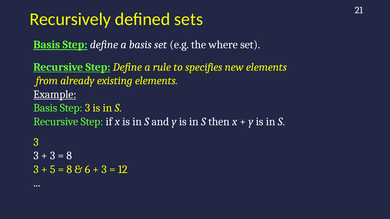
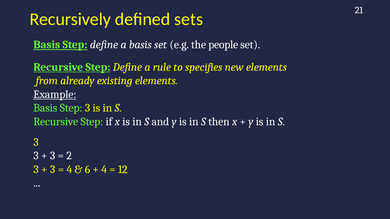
where: where -> people (223, 45)
8: 8 -> 2 (69, 156)
5: 5 -> 3 (53, 170)
8: 8 -> 4 (69, 170)
3: 3 -> 4 (104, 170)
